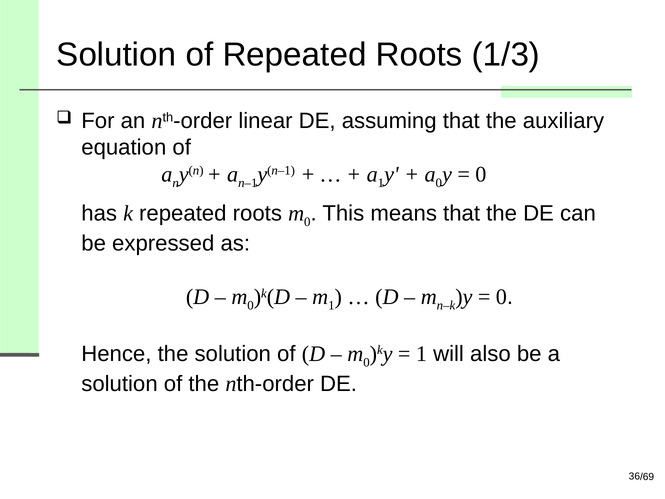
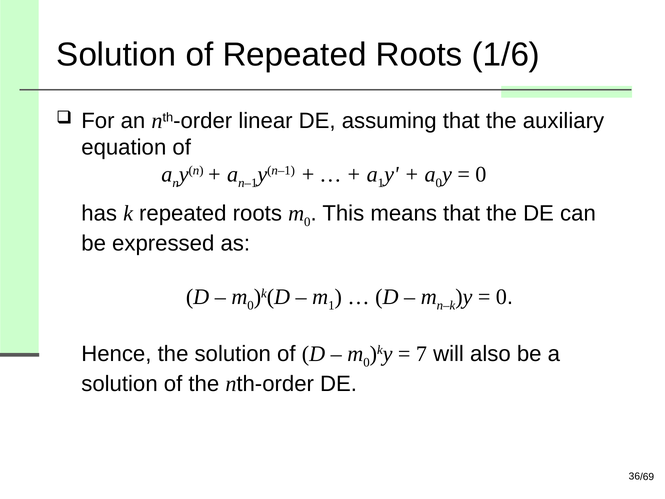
1/3: 1/3 -> 1/6 (506, 55)
1: 1 -> 7 (421, 354)
